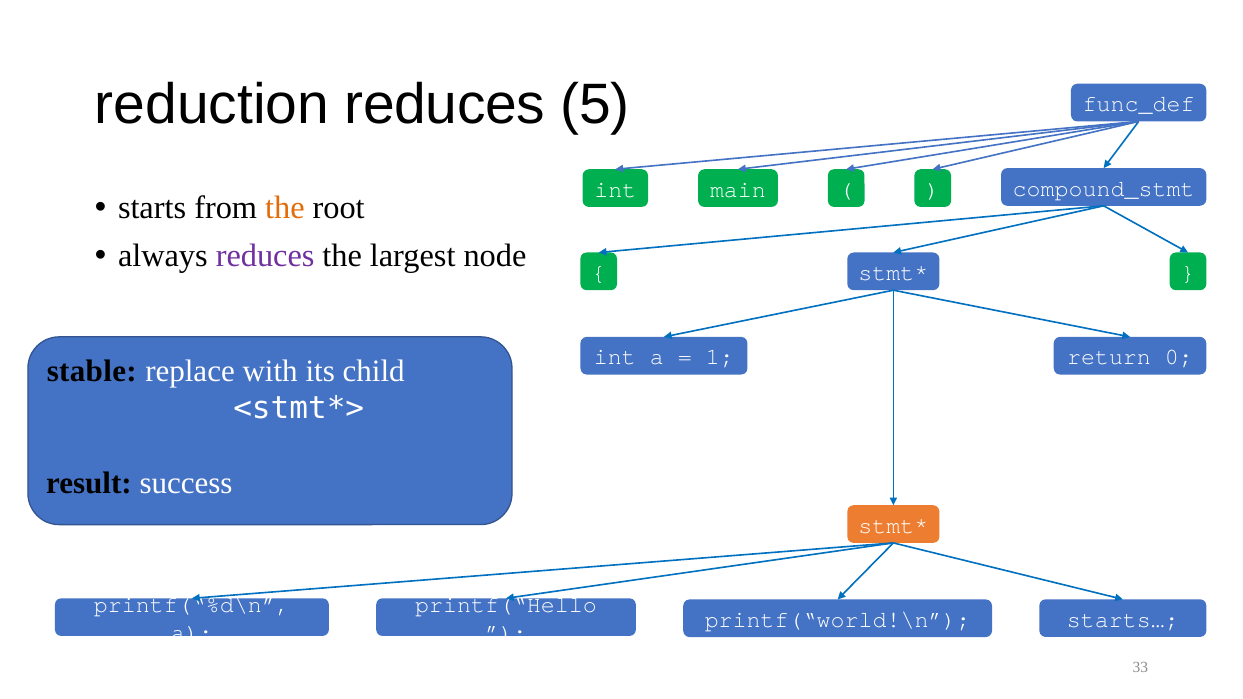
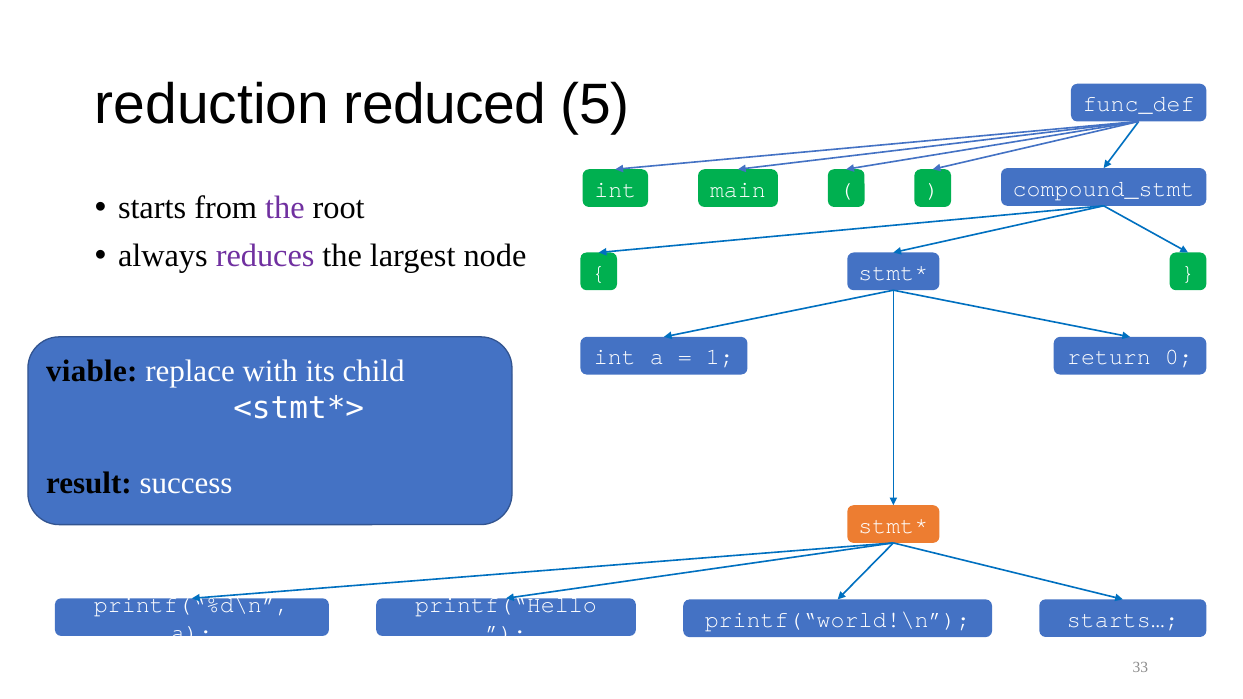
reduction reduces: reduces -> reduced (445, 104)
the colour: orange -> purple (285, 208)
stable: stable -> viable (92, 371)
